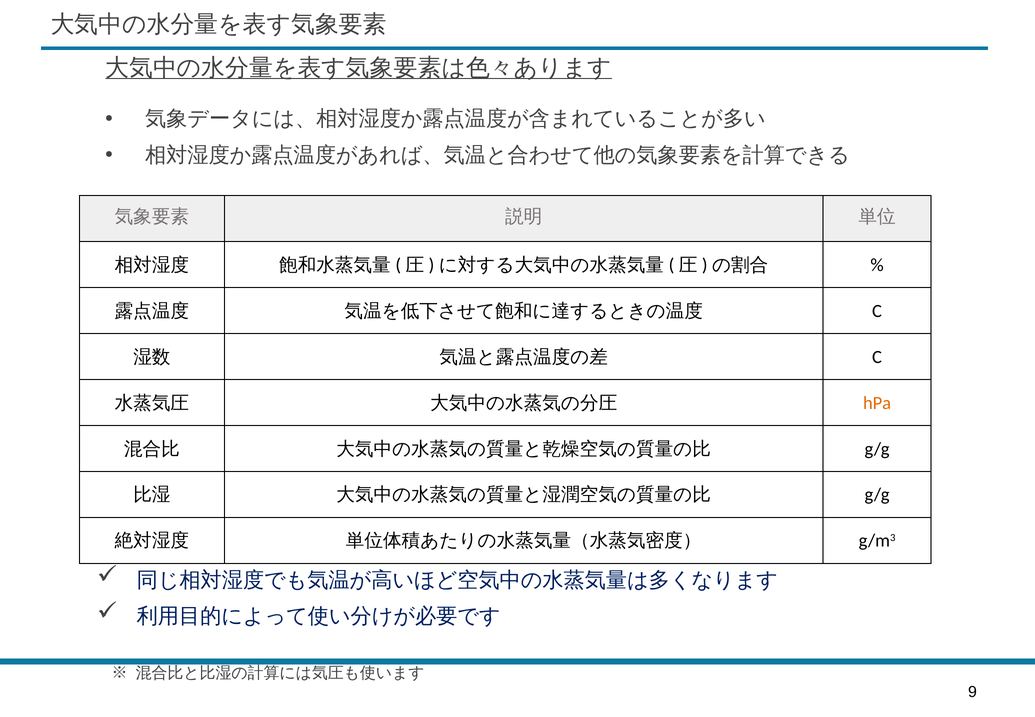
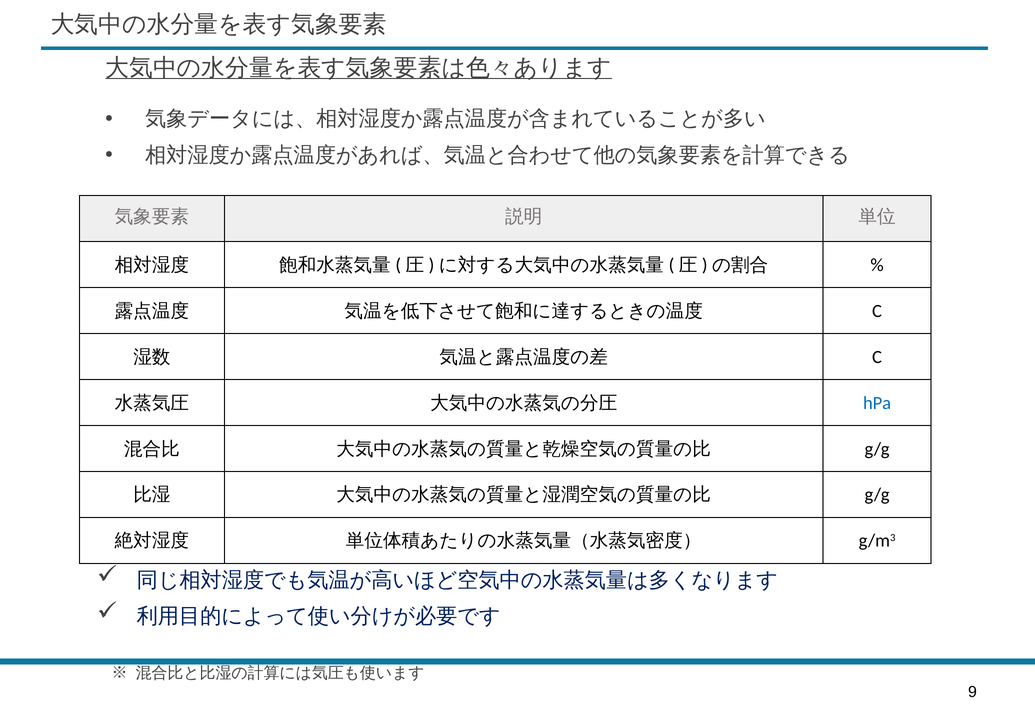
hPa colour: orange -> blue (877, 403)
